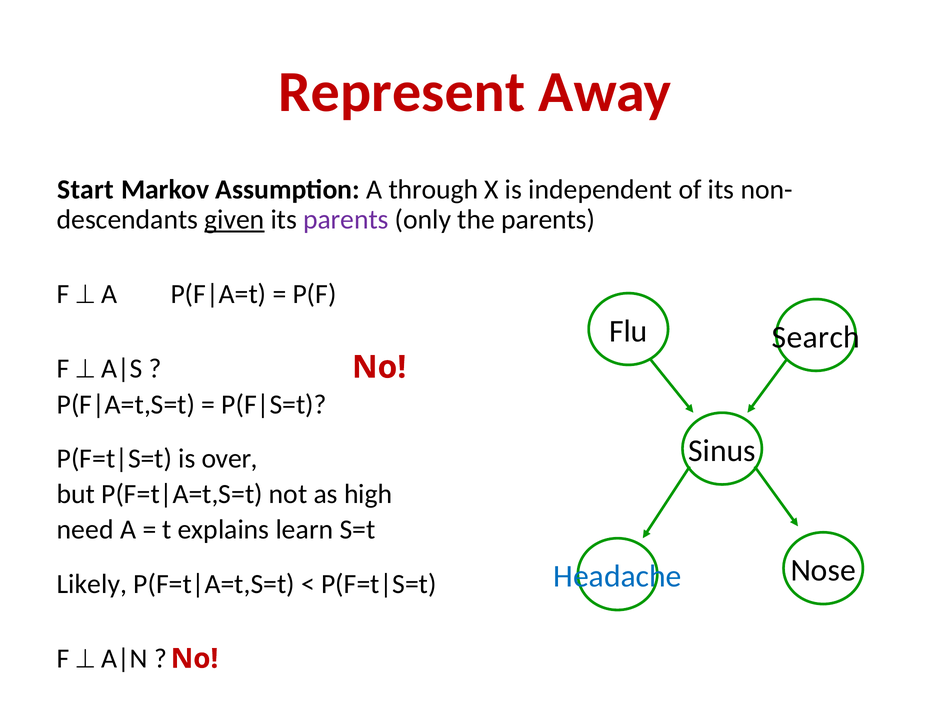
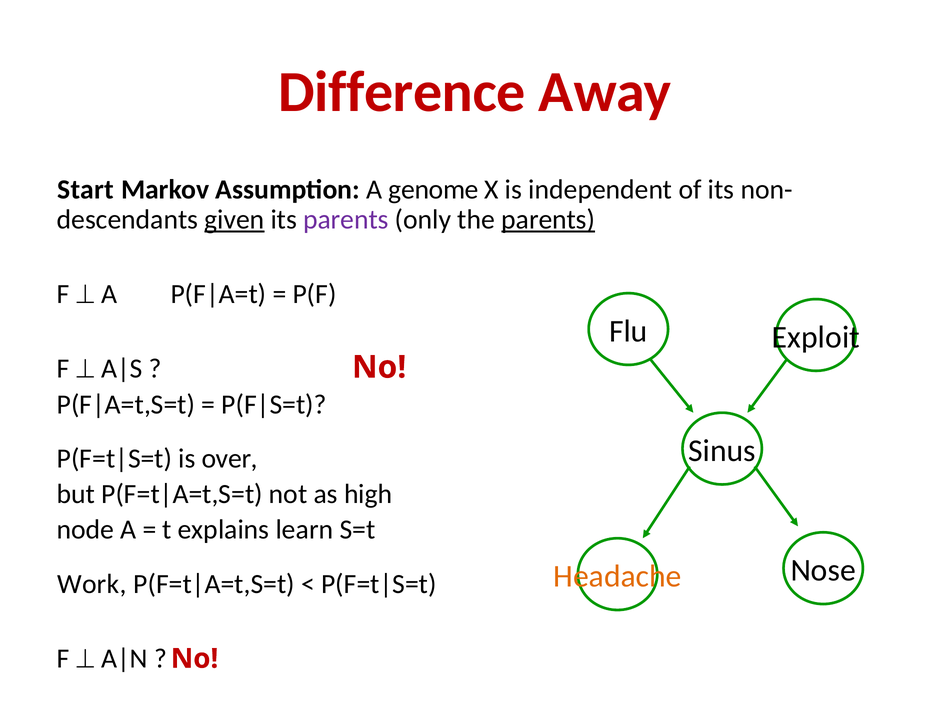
Represent: Represent -> Difference (402, 92)
through: through -> genome (434, 189)
parents underline: none -> present (548, 219)
Search: Search -> Exploit (816, 337)
need: need -> node (85, 529)
Headache colour: blue -> orange (618, 576)
Likely: Likely -> Work (92, 584)
